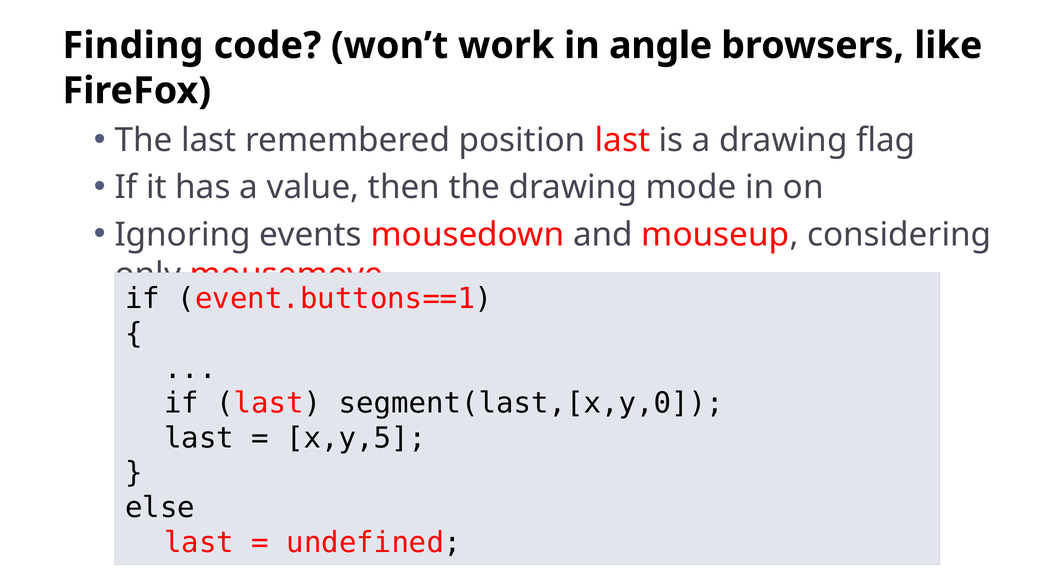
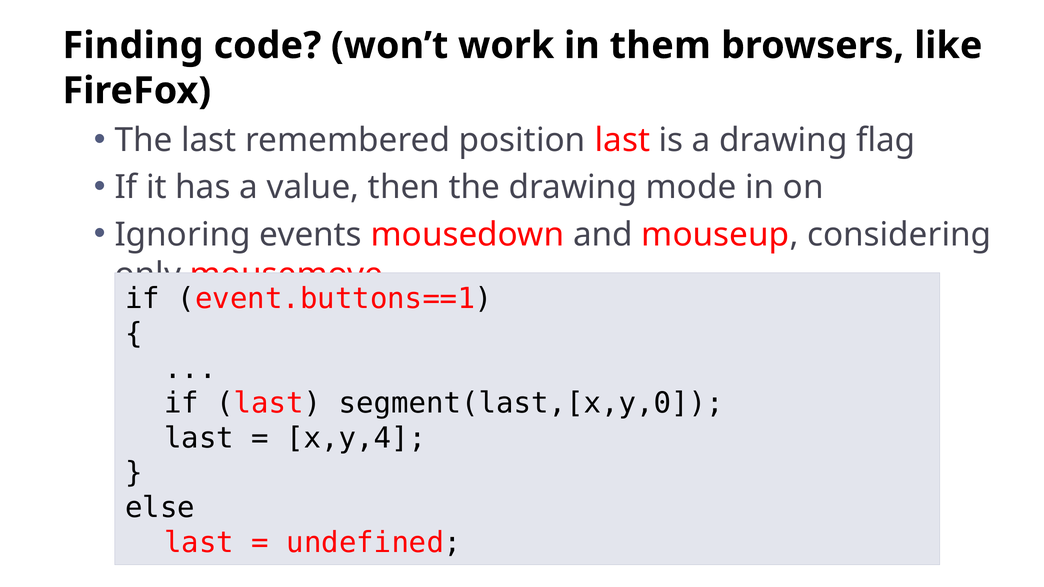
angle: angle -> them (660, 46)
x,y,5: x,y,5 -> x,y,4 (356, 438)
